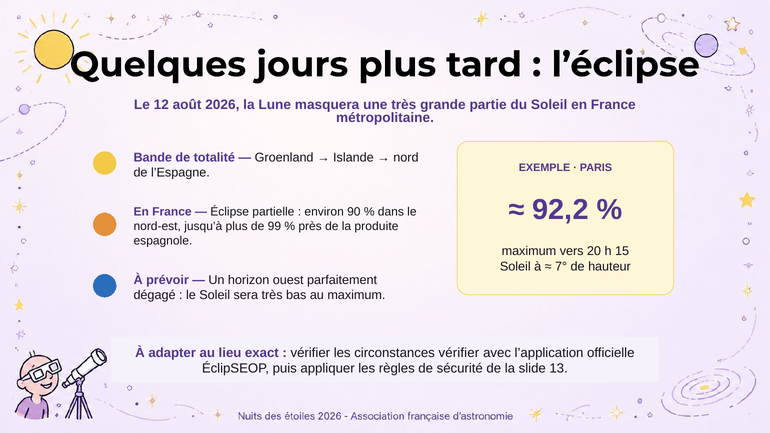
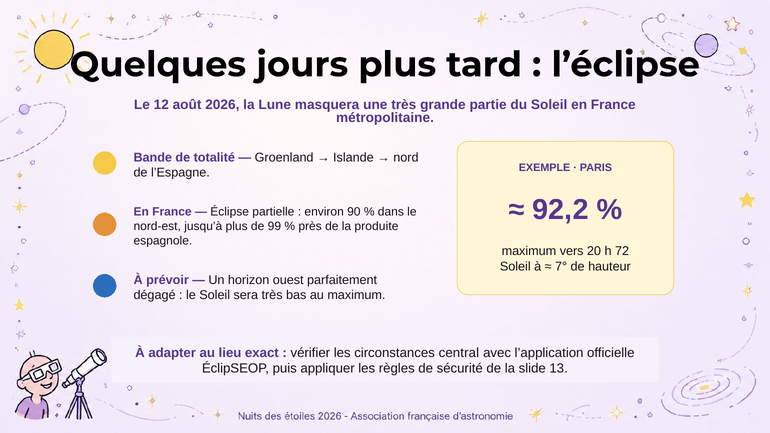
15: 15 -> 72 (622, 251)
circonstances vérifier: vérifier -> central (459, 353)
